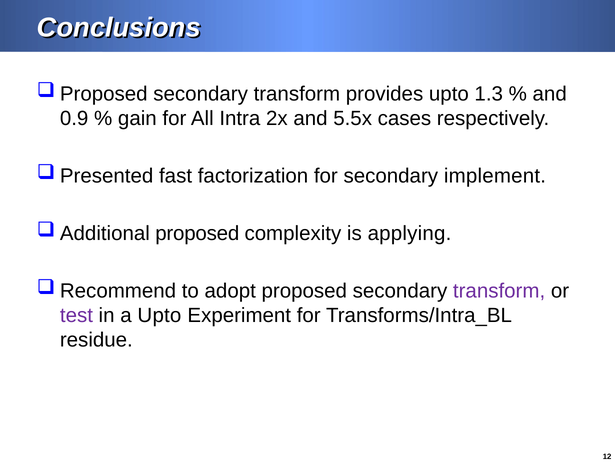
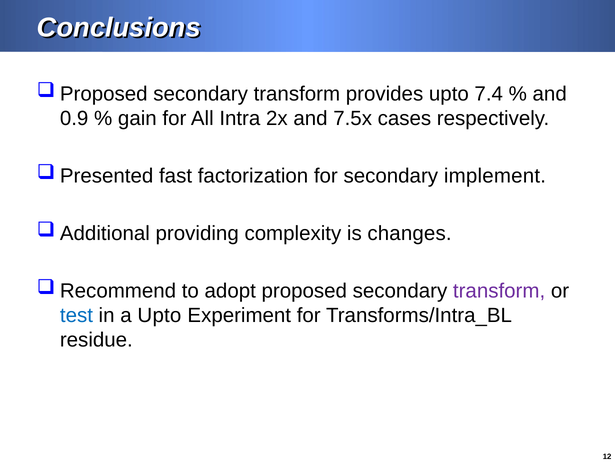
1.3: 1.3 -> 7.4 (489, 94)
5.5x: 5.5x -> 7.5x (353, 118)
proposed: proposed -> providing (197, 233)
applying: applying -> changes (410, 233)
test colour: purple -> blue (76, 315)
